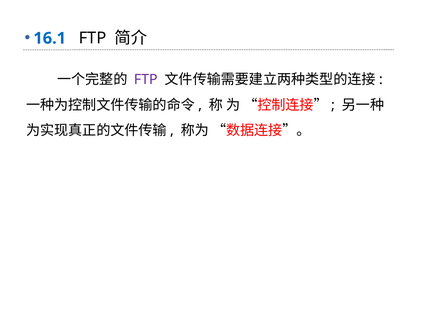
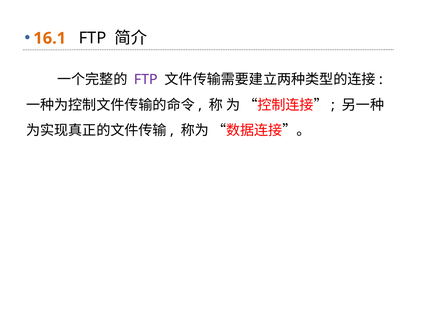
16.1 colour: blue -> orange (50, 38)
